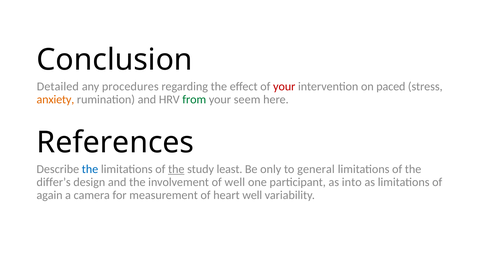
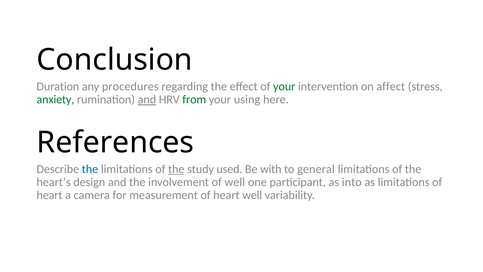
Detailed: Detailed -> Duration (58, 87)
your colour: red -> green (284, 87)
paced: paced -> affect (391, 87)
anxiety colour: orange -> green (55, 100)
and underline: none -> present (147, 100)
seem: seem -> using (247, 100)
least: least -> used (230, 169)
only: only -> with (271, 169)
differ’s: differ’s -> heart’s (54, 182)
again: again -> heart (50, 195)
